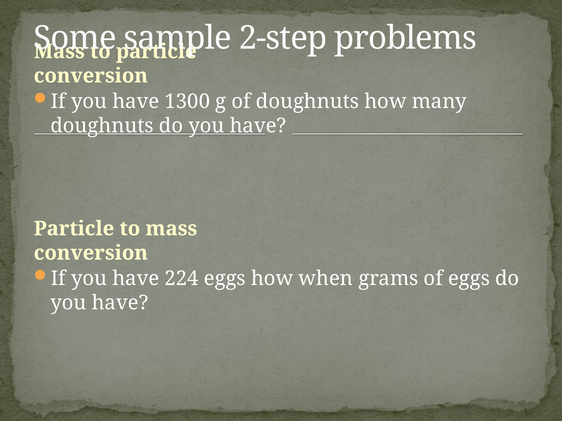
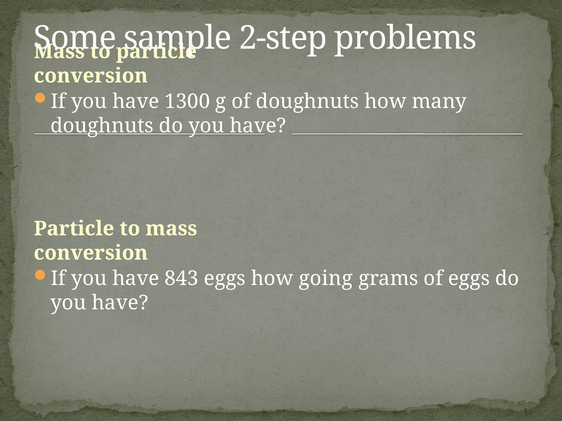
224: 224 -> 843 (182, 279)
when: when -> going (326, 279)
